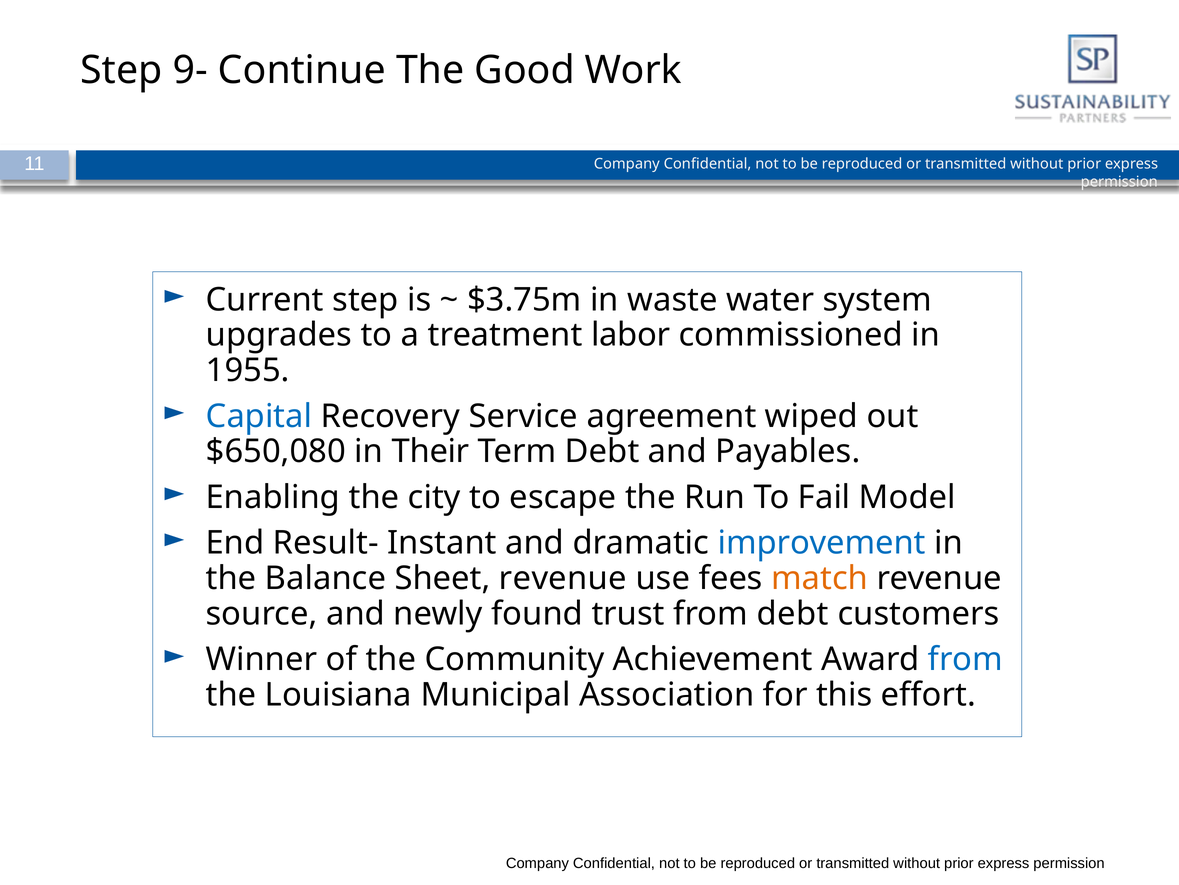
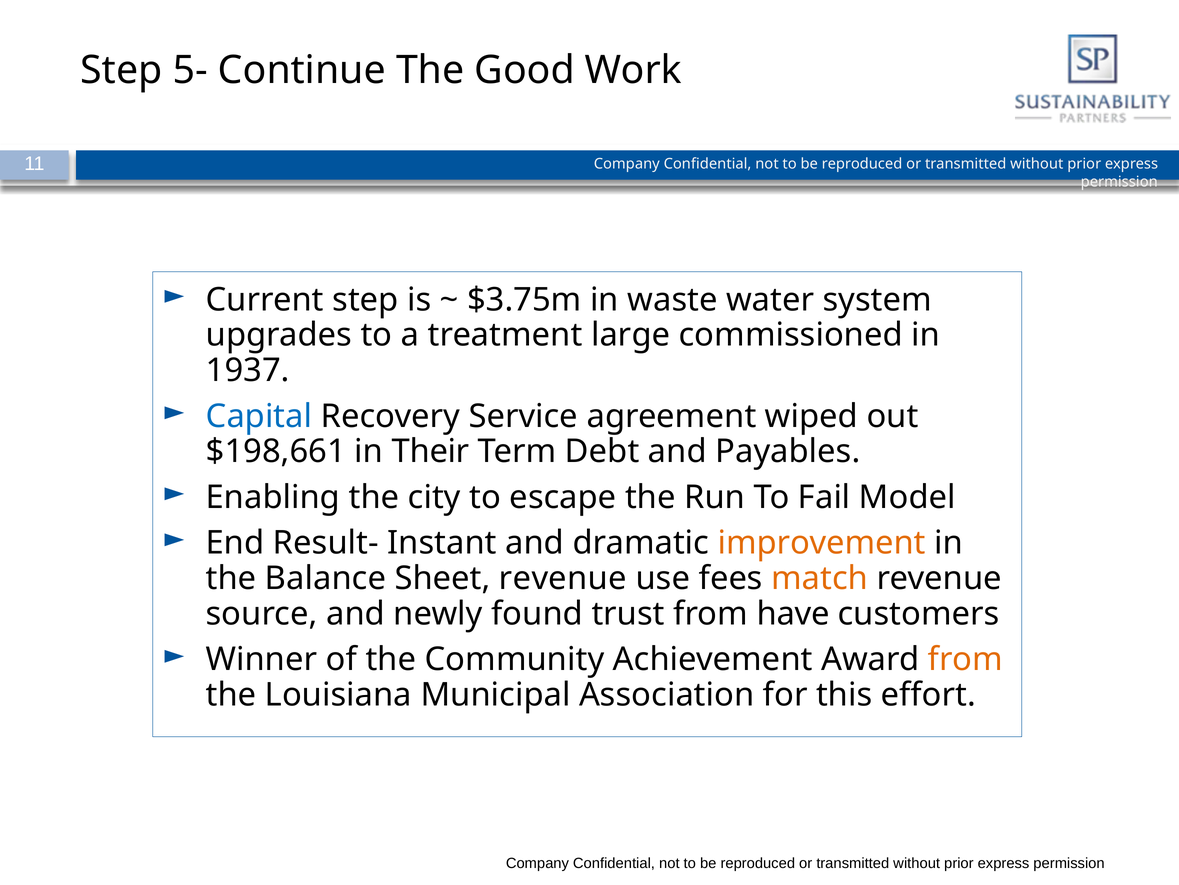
9-: 9- -> 5- (190, 70)
labor: labor -> large (631, 335)
1955: 1955 -> 1937 (248, 370)
$650,080: $650,080 -> $198,661 (276, 451)
improvement colour: blue -> orange (822, 543)
from debt: debt -> have (793, 613)
from colour: blue -> orange (965, 659)
